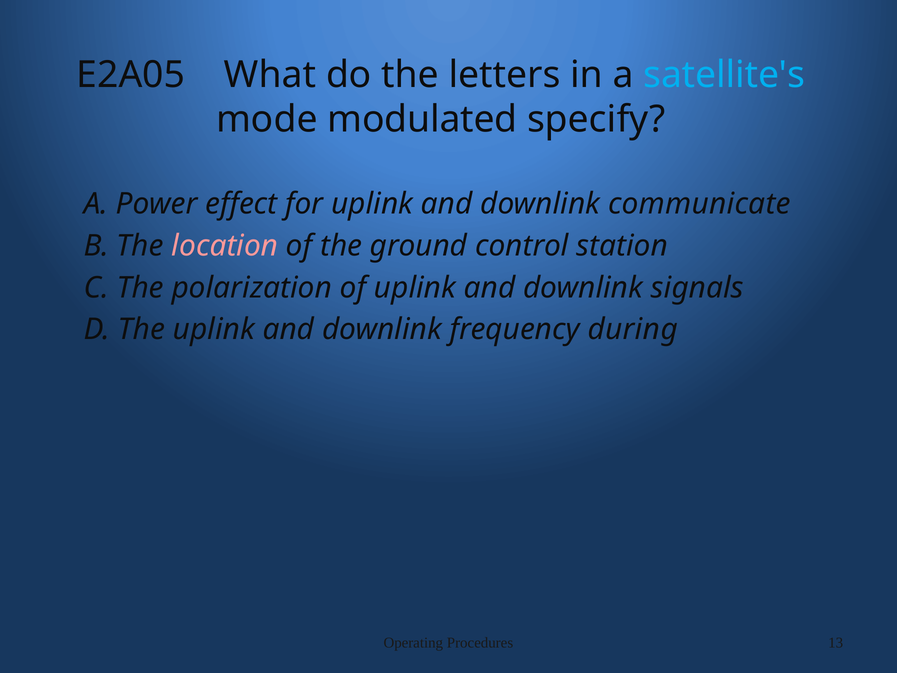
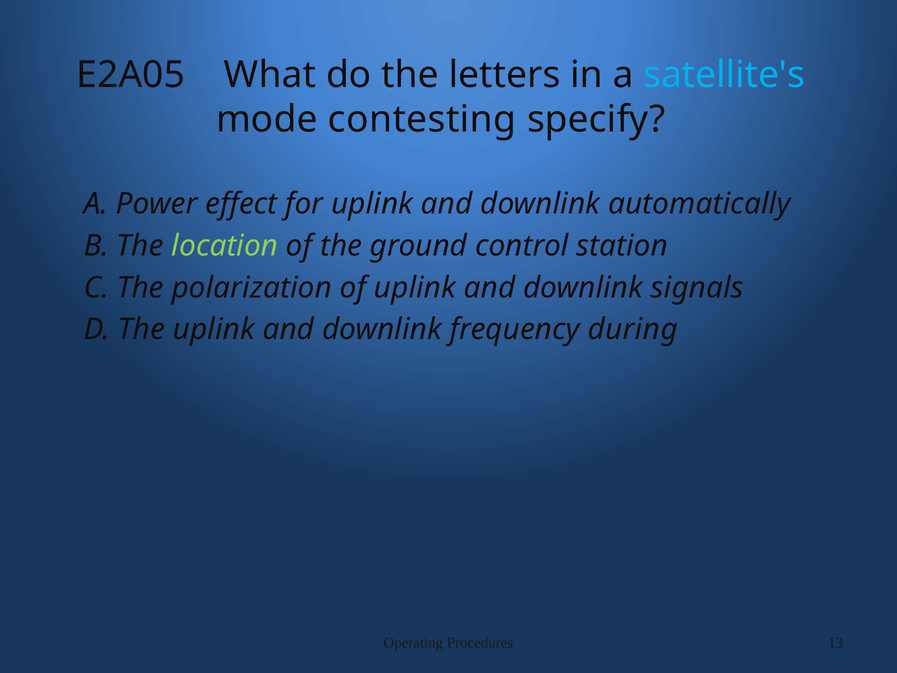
modulated: modulated -> contesting (422, 120)
communicate: communicate -> automatically (699, 204)
location colour: pink -> light green (225, 246)
